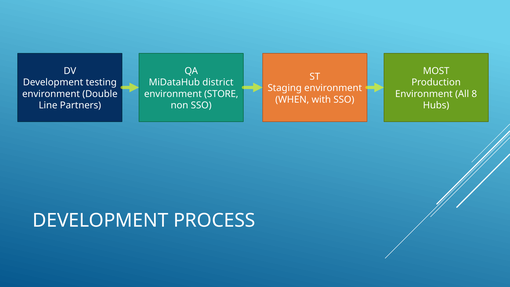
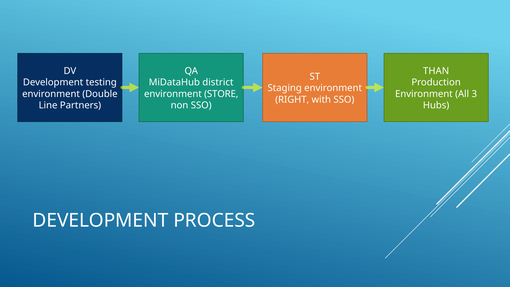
MOST: MOST -> THAN (436, 71)
8: 8 -> 3 (474, 94)
WHEN: WHEN -> RIGHT (292, 100)
